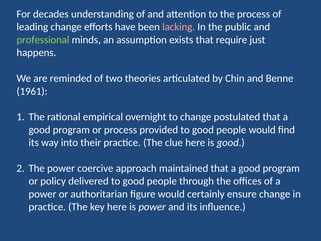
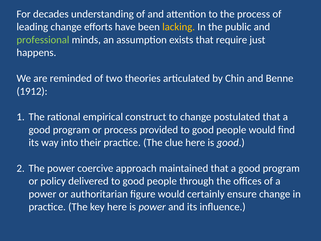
lacking colour: pink -> yellow (179, 27)
1961: 1961 -> 1912 (32, 91)
overnight: overnight -> construct (146, 117)
